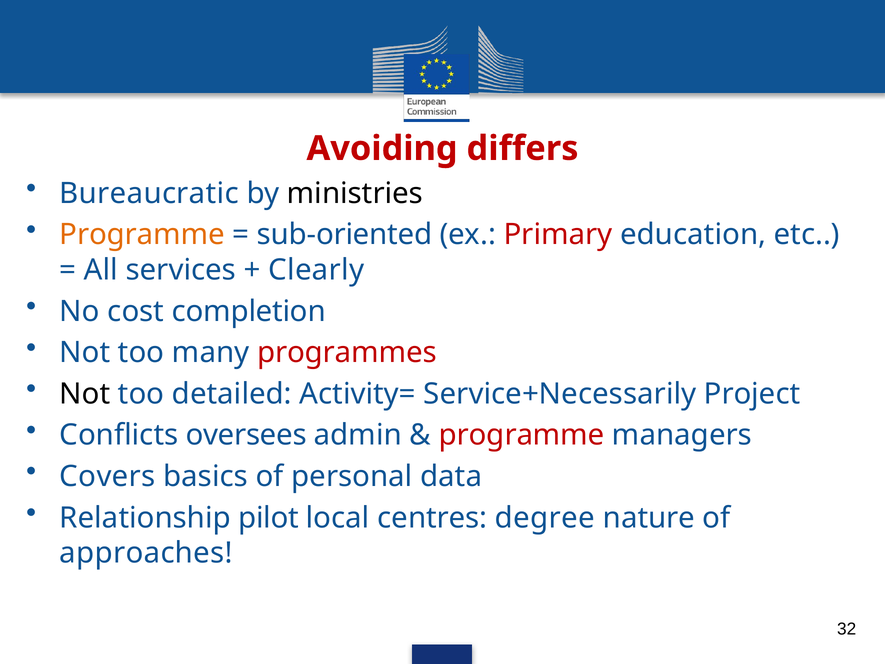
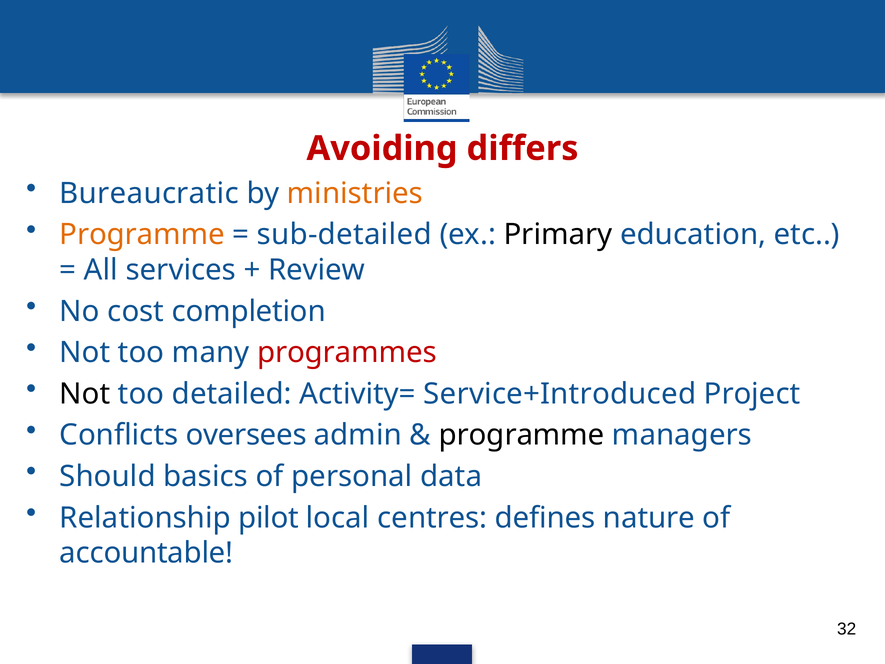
ministries colour: black -> orange (355, 193)
sub-oriented: sub-oriented -> sub-detailed (344, 235)
Primary colour: red -> black (558, 235)
Clearly: Clearly -> Review (316, 270)
Service+Necessarily: Service+Necessarily -> Service+Introduced (560, 394)
programme colour: red -> black (522, 435)
Covers: Covers -> Should (108, 476)
degree: degree -> defines (545, 518)
approaches: approaches -> accountable (146, 553)
